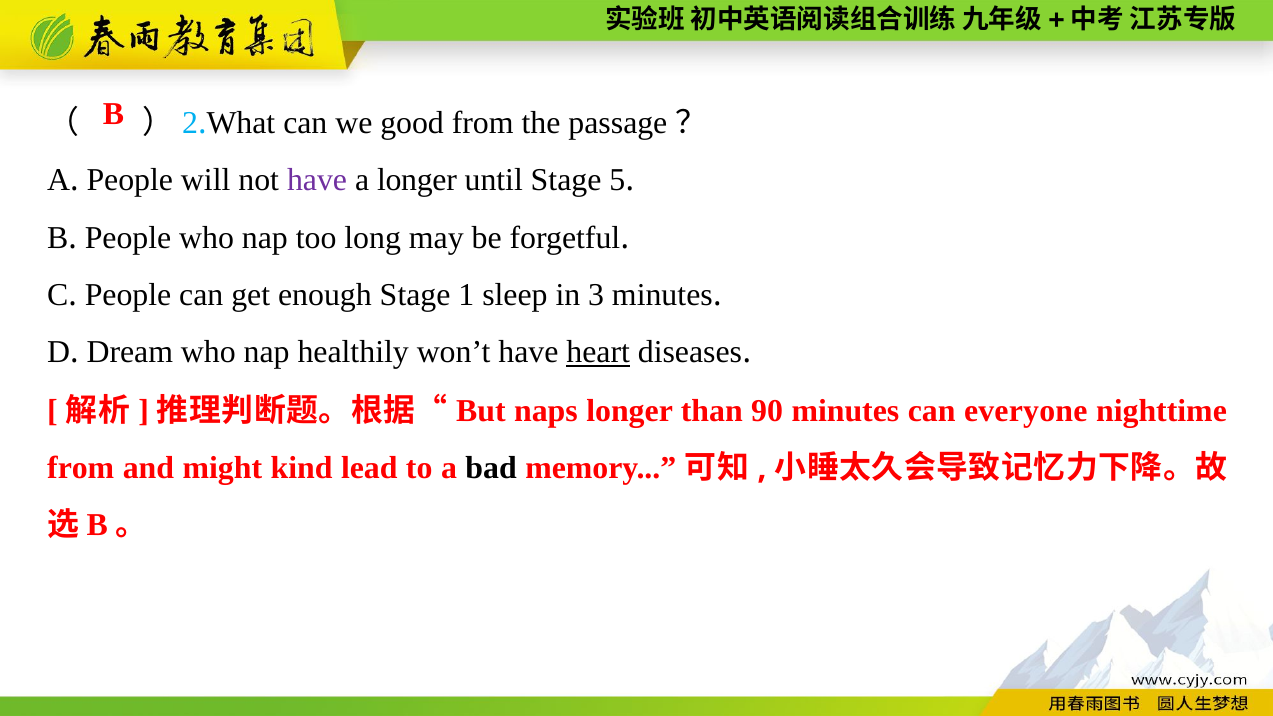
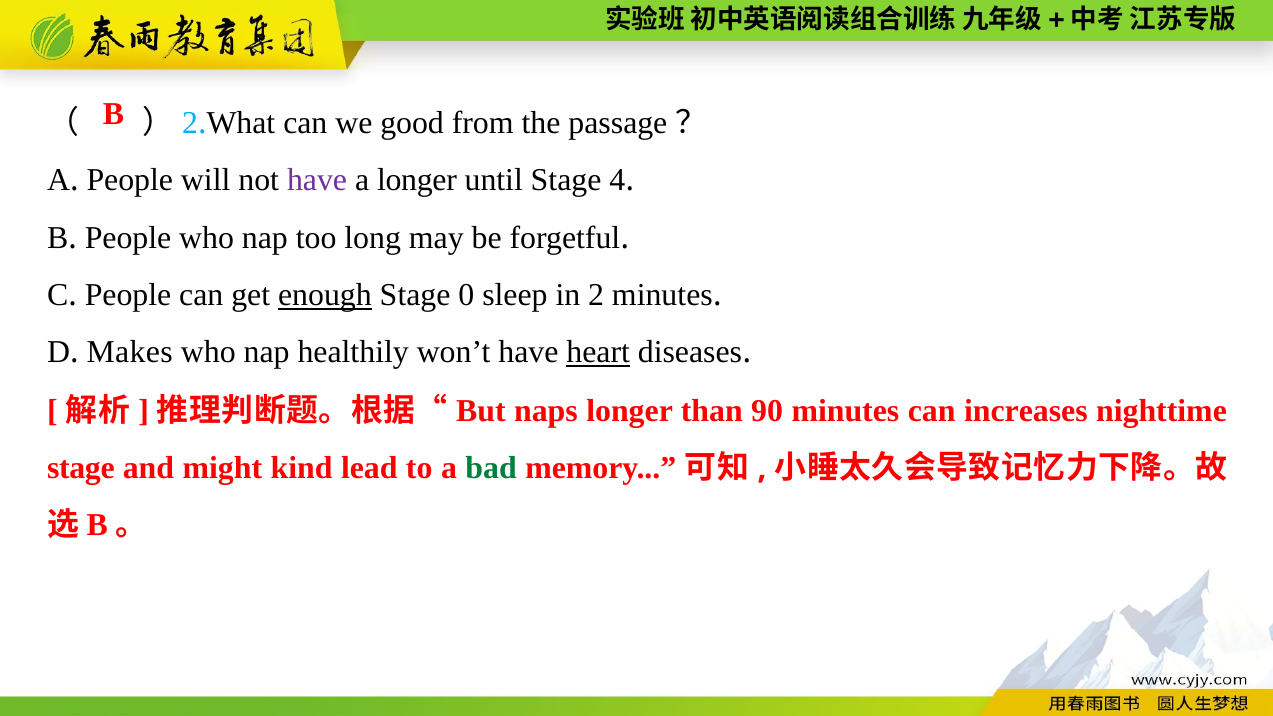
5: 5 -> 4 (617, 180)
enough underline: none -> present (325, 295)
1: 1 -> 0 (466, 295)
3: 3 -> 2 (596, 295)
Dream: Dream -> Makes (130, 352)
everyone: everyone -> increases (1026, 411)
from: from -> stage (81, 468)
bad colour: black -> green (491, 468)
